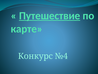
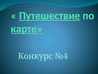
карте underline: none -> present (27, 29)
